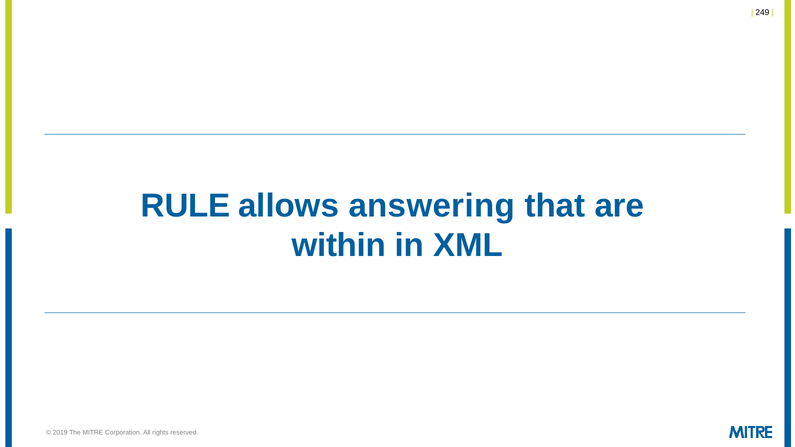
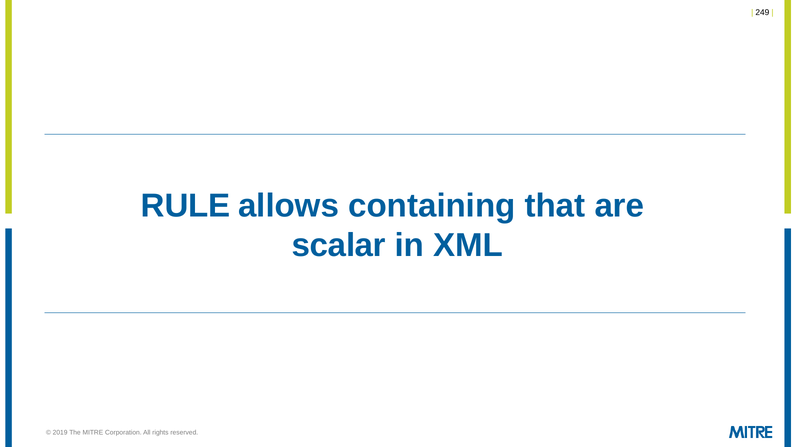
answering: answering -> containing (432, 206)
within: within -> scalar (339, 246)
